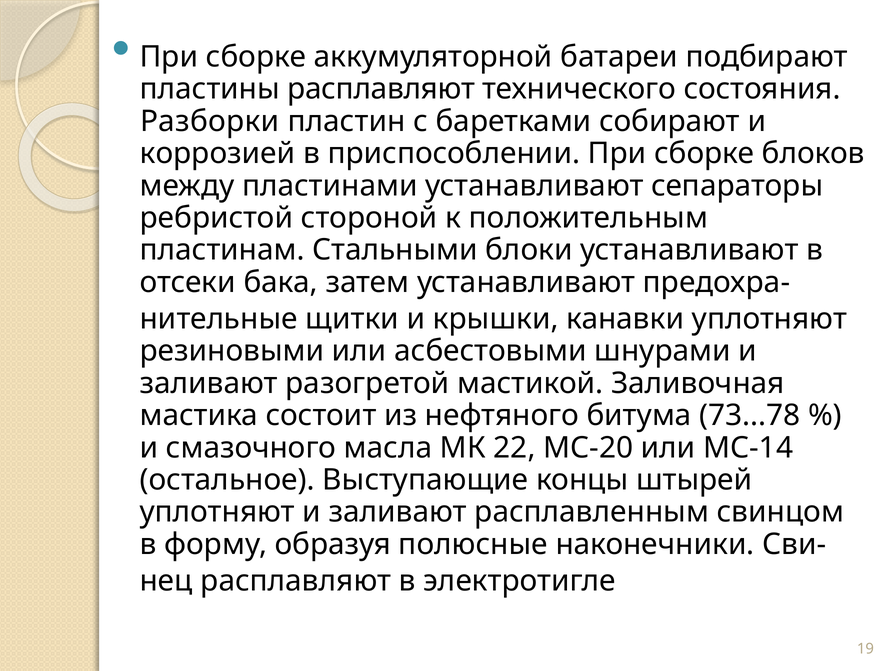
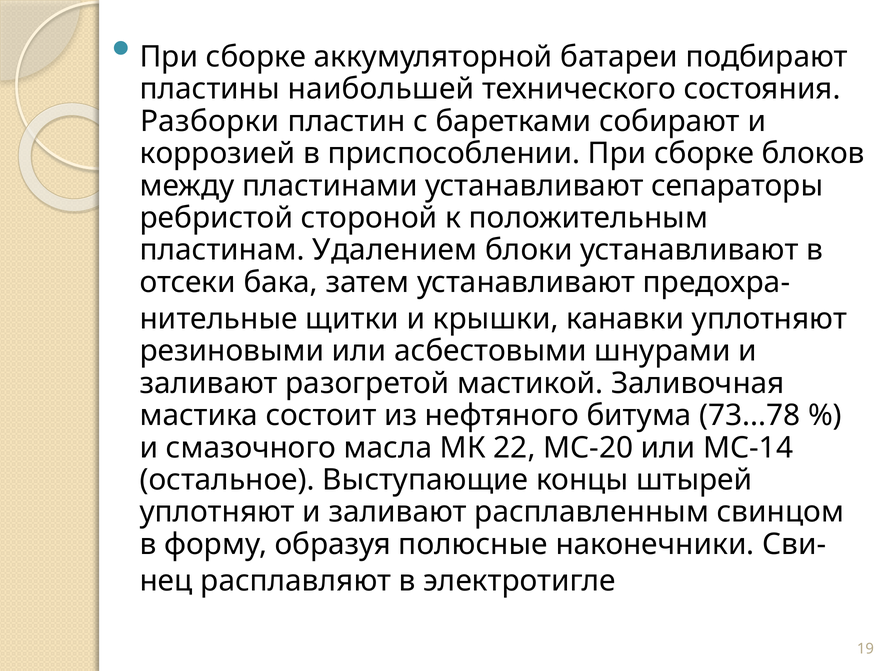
пластины расплавляют: расплавляют -> наибольшей (381, 89)
Стальными: Стальными -> Удалением (395, 250)
